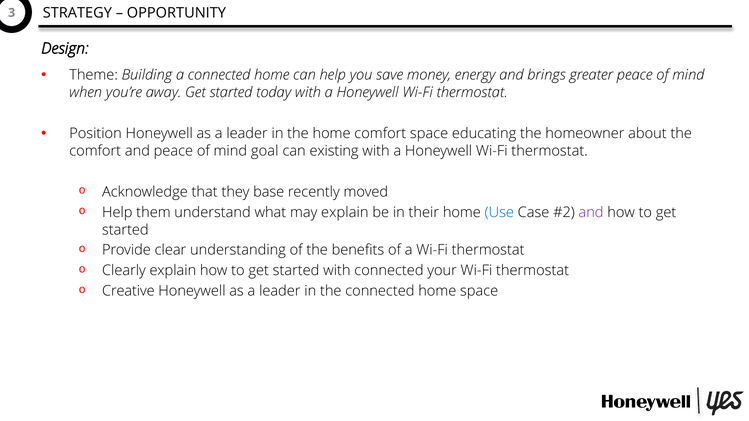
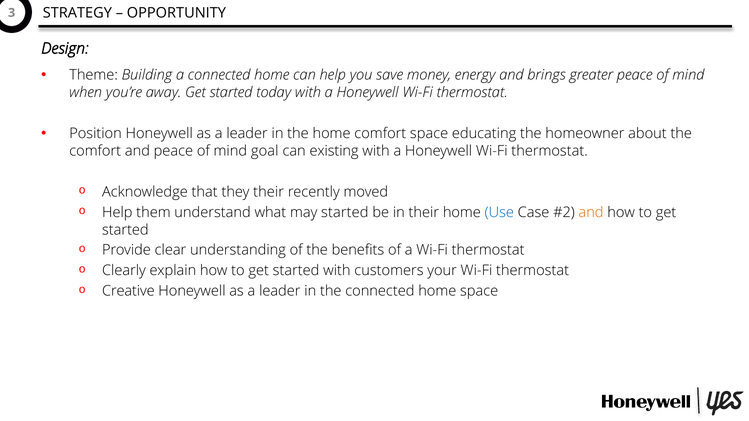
they base: base -> their (269, 192)
may explain: explain -> started (345, 212)
and colour: purple -> orange (591, 212)
with connected: connected -> customers (389, 271)
